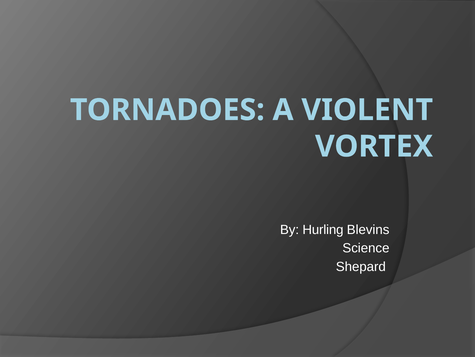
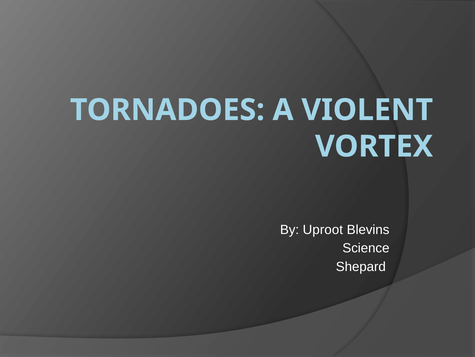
Hurling: Hurling -> Uproot (323, 229)
